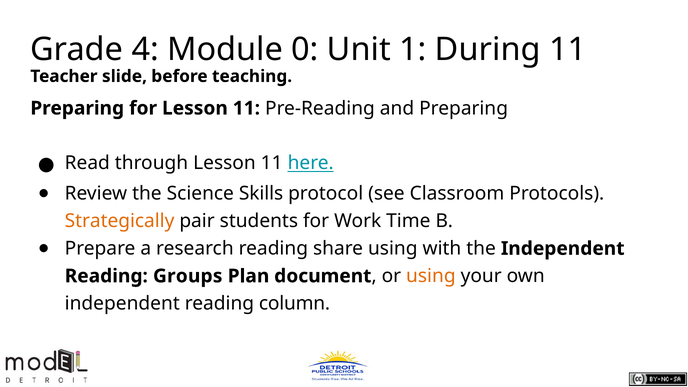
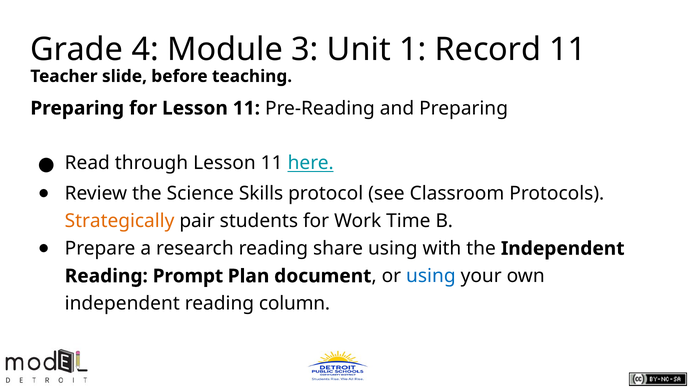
0: 0 -> 3 (305, 49)
During: During -> Record (488, 49)
Groups: Groups -> Prompt (188, 276)
using colour: orange -> blue (431, 276)
